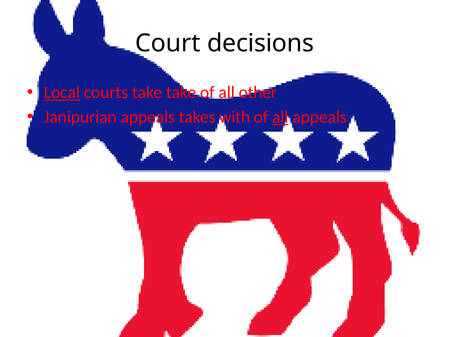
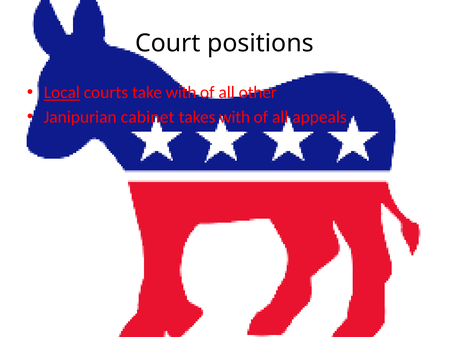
decisions: decisions -> positions (260, 43)
take take: take -> with (181, 92)
Janipurian appeals: appeals -> cabinet (148, 117)
all underline: present -> none (280, 117)
